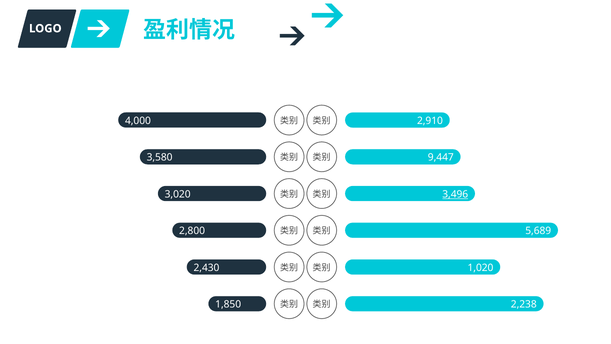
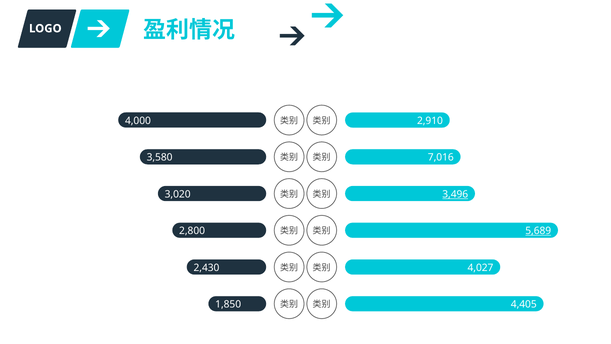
9,447: 9,447 -> 7,016 (441, 157)
5,689 underline: none -> present (538, 231)
1,020: 1,020 -> 4,027 (480, 267)
2,238: 2,238 -> 4,405 (524, 304)
